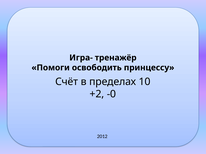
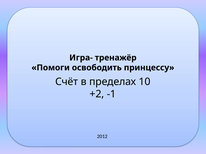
-0: -0 -> -1 (111, 94)
